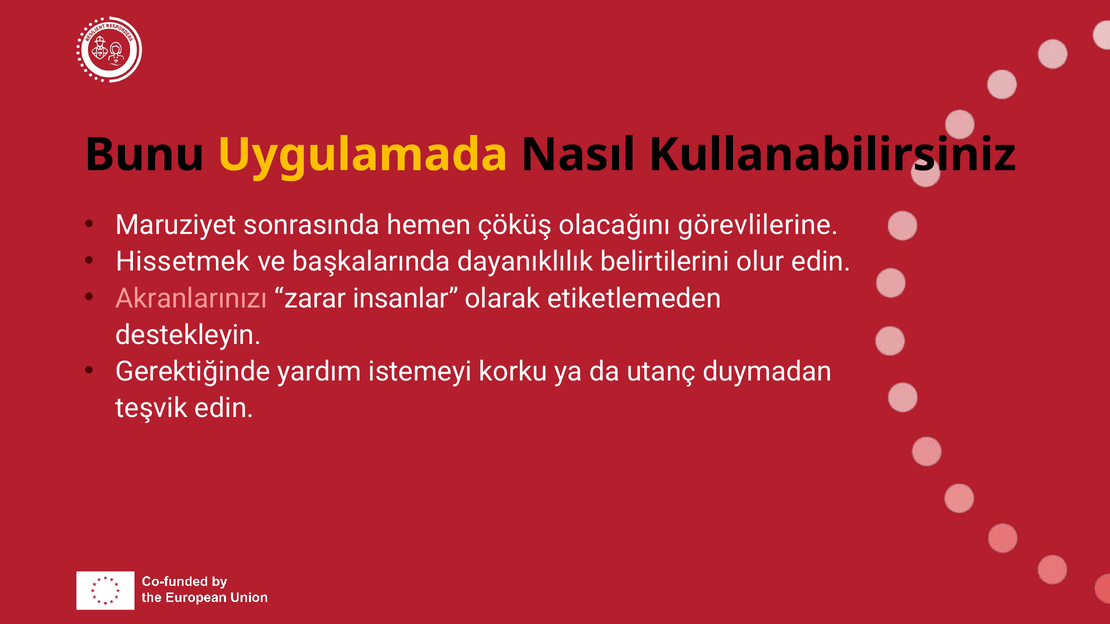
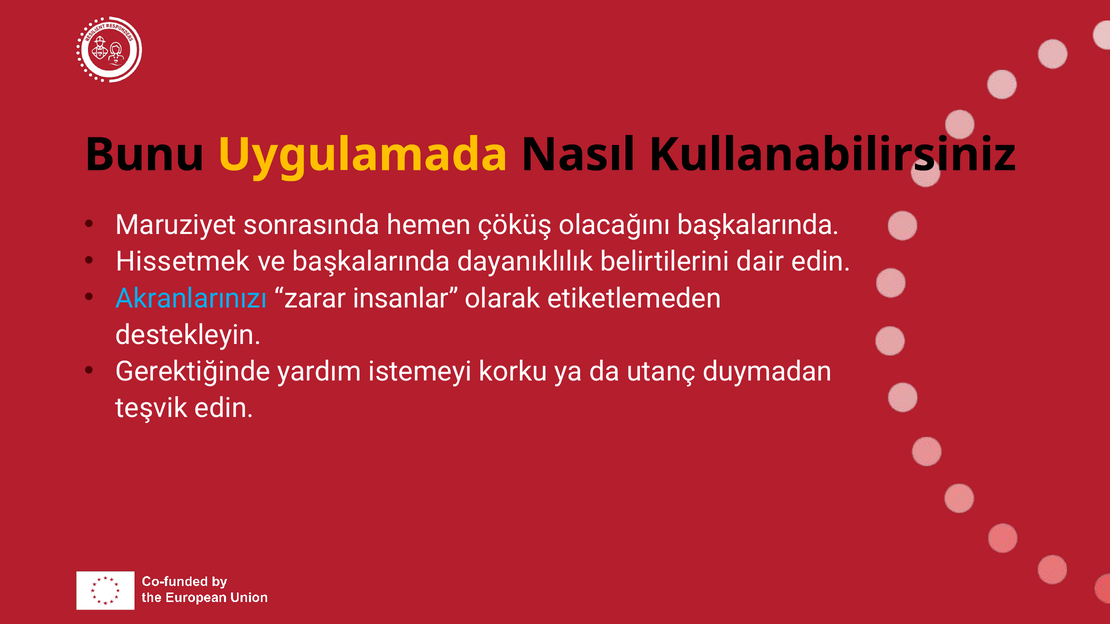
olacağını görevlilerine: görevlilerine -> başkalarında (759, 225)
olur: olur -> dair (760, 262)
Akranlarınızı colour: pink -> light blue (191, 299)
